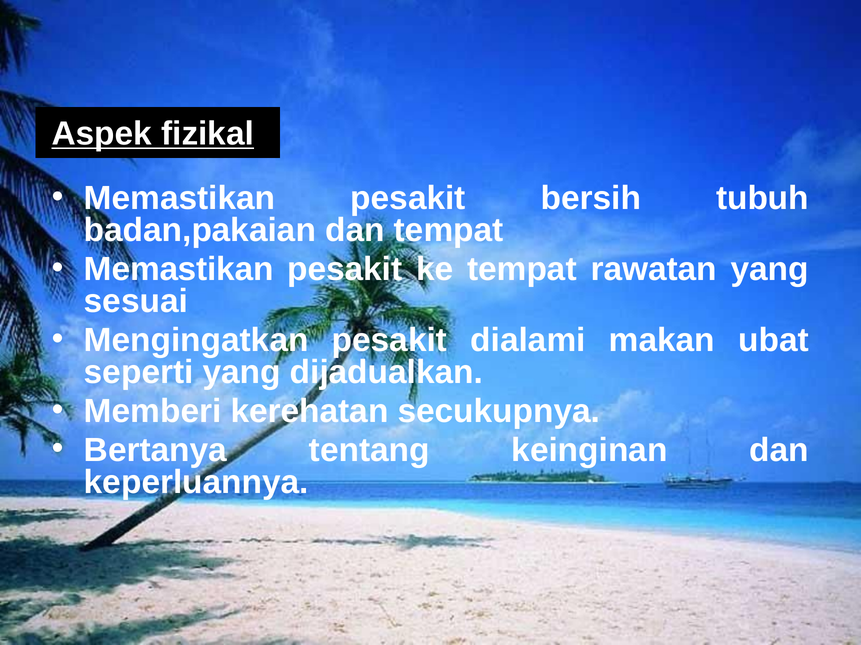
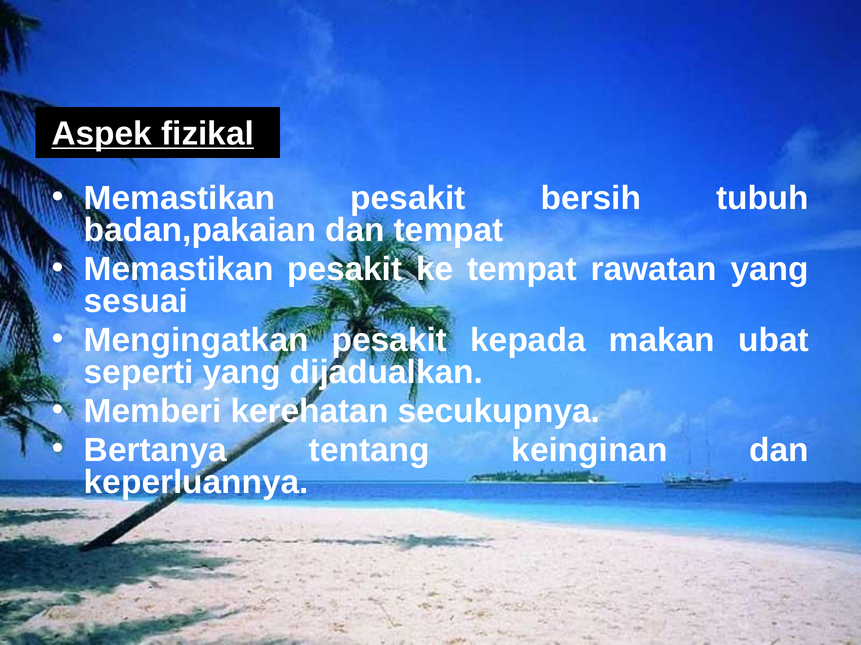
dialami: dialami -> kepada (528, 341)
